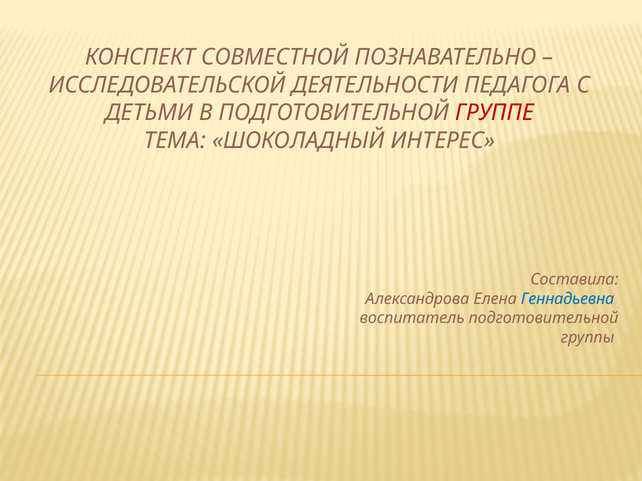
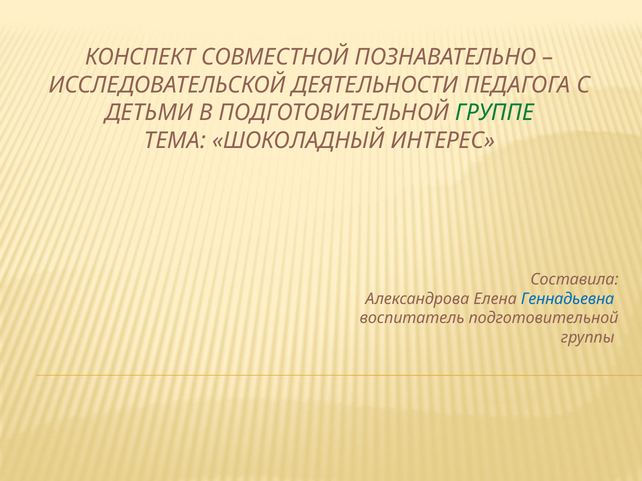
ГРУППЕ colour: red -> green (495, 113)
